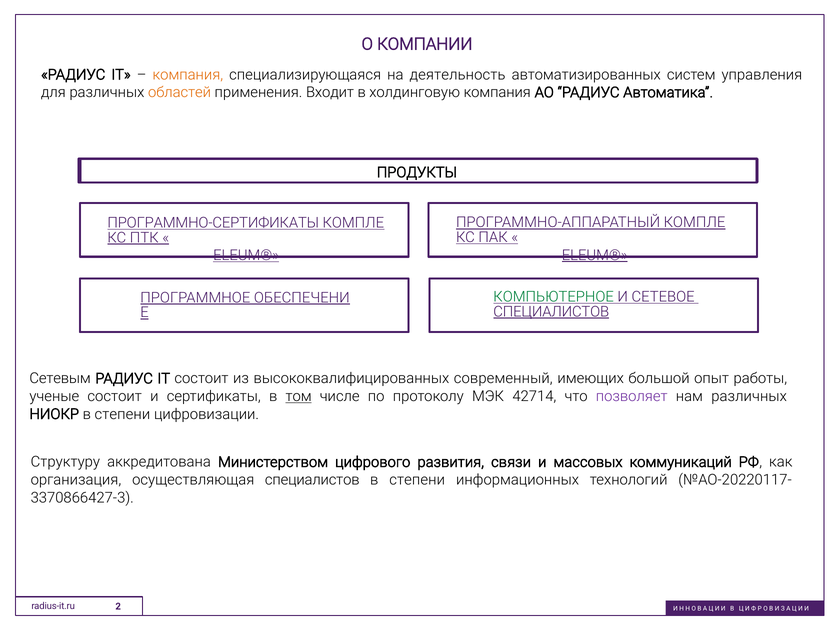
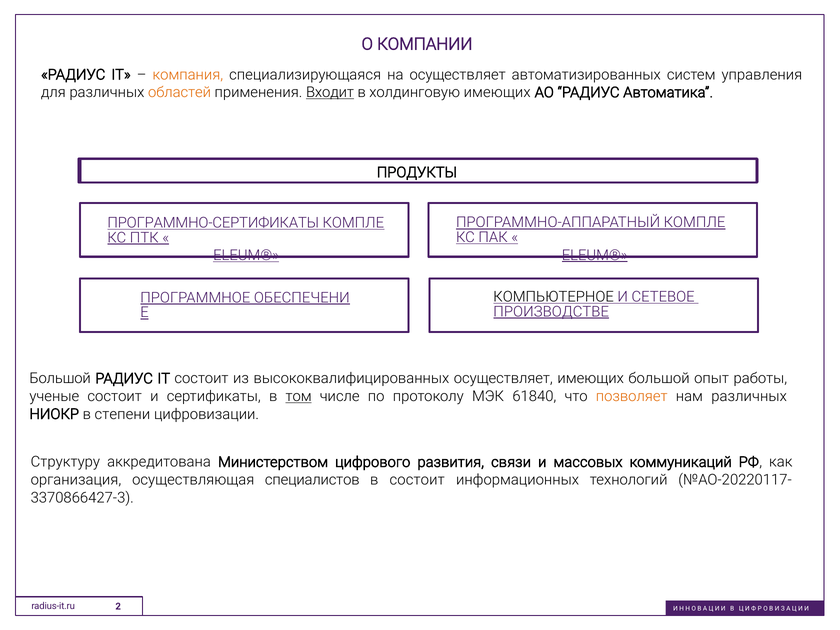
на деятельность: деятельность -> осуществляет (458, 75)
Входит underline: none -> present (330, 92)
холдинговую компания: компания -> имеющих (497, 92)
КОМПЬЮТЕРНОЕ colour: green -> black (554, 297)
СПЕЦИАЛИСТОВ: СПЕЦИАЛИСТОВ -> ПРОИЗВОДСТВЕ (551, 312)
Сетевым: Сетевым -> Большой (60, 379)
высококвалифицированных современный: современный -> осуществляет (503, 379)
42714: 42714 -> 61840 (534, 396)
позволяет colour: purple -> orange (632, 396)
степени: степени -> состоит (417, 480)
